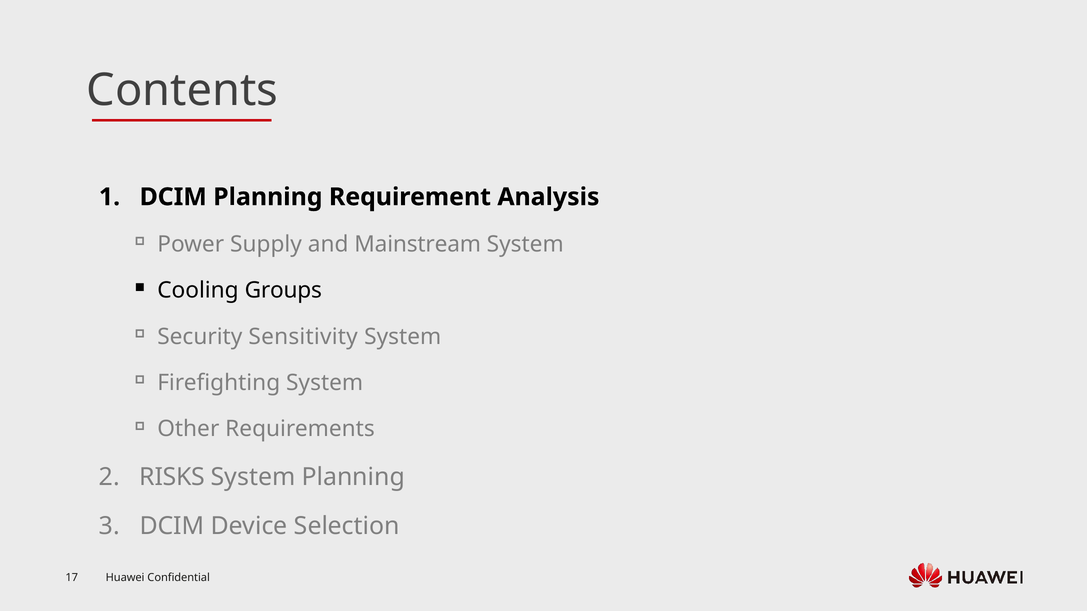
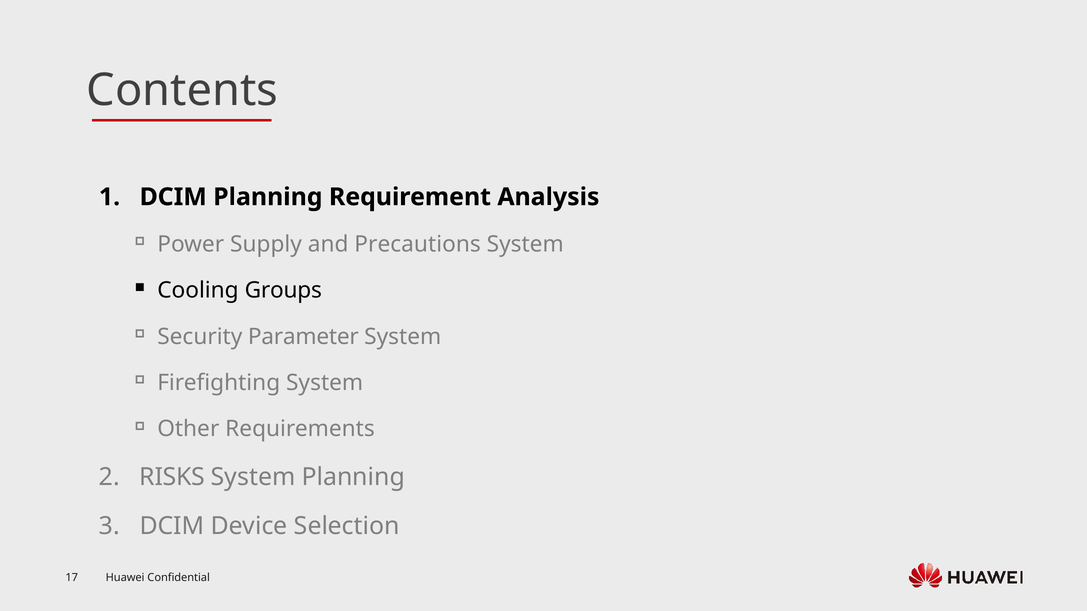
Mainstream: Mainstream -> Precautions (418, 244)
Sensitivity: Sensitivity -> Parameter (303, 337)
